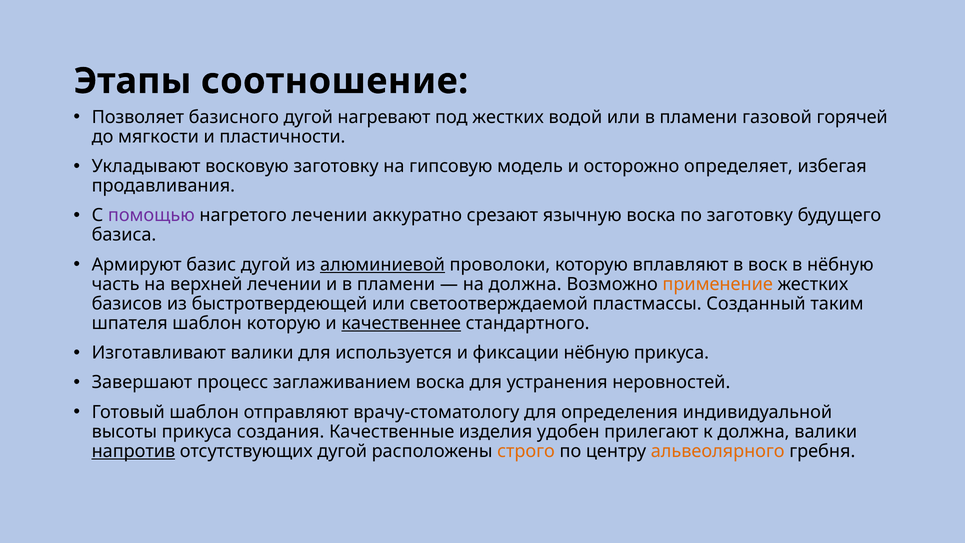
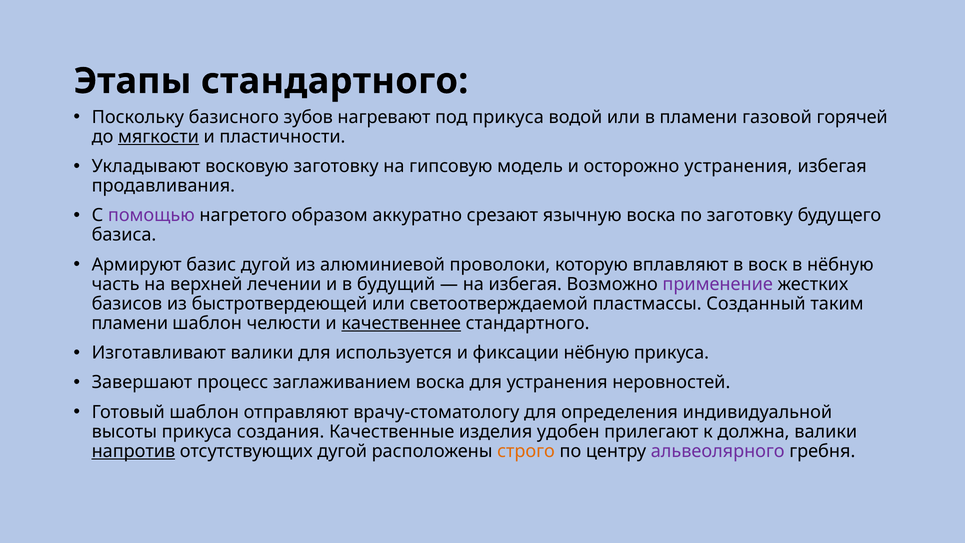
Этапы соотношение: соотношение -> стандартного (335, 81)
Позволяет: Позволяет -> Поскольку (138, 117)
базисного дугой: дугой -> зубов (308, 117)
под жестких: жестких -> прикуса (508, 117)
мягкости underline: none -> present (159, 137)
осторожно определяет: определяет -> устранения (738, 166)
нагретого лечении: лечении -> образом (330, 215)
алюминиевой underline: present -> none (383, 265)
и в пламени: пламени -> будущий (396, 284)
на должна: должна -> избегая (525, 284)
применение colour: orange -> purple (718, 284)
шпателя: шпателя -> пламени (130, 323)
шаблон которую: которую -> челюсти (284, 323)
альвеолярного colour: orange -> purple (718, 451)
